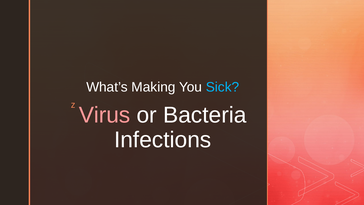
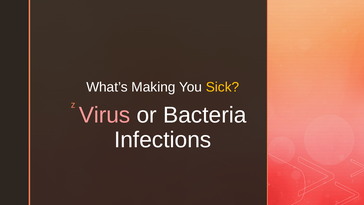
Sick colour: light blue -> yellow (222, 87)
